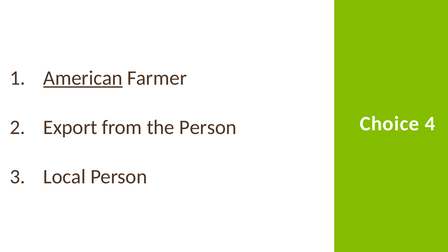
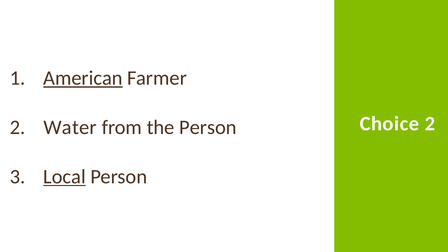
Choice 4: 4 -> 2 (430, 124)
Export: Export -> Water (70, 127)
Local underline: none -> present (65, 177)
